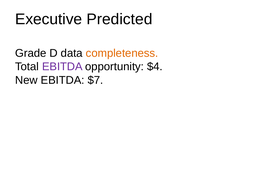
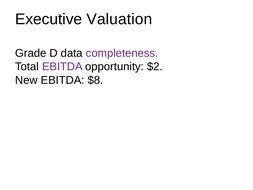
Predicted: Predicted -> Valuation (119, 19)
completeness colour: orange -> purple (122, 53)
$4: $4 -> $2 (155, 67)
$7: $7 -> $8 (95, 80)
